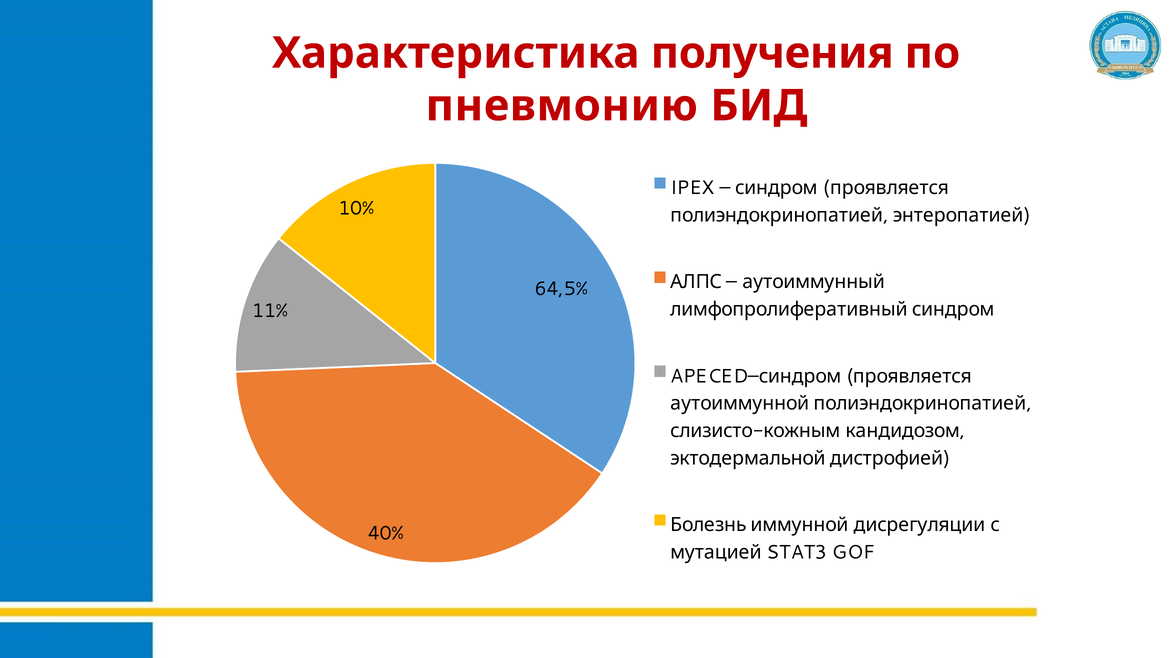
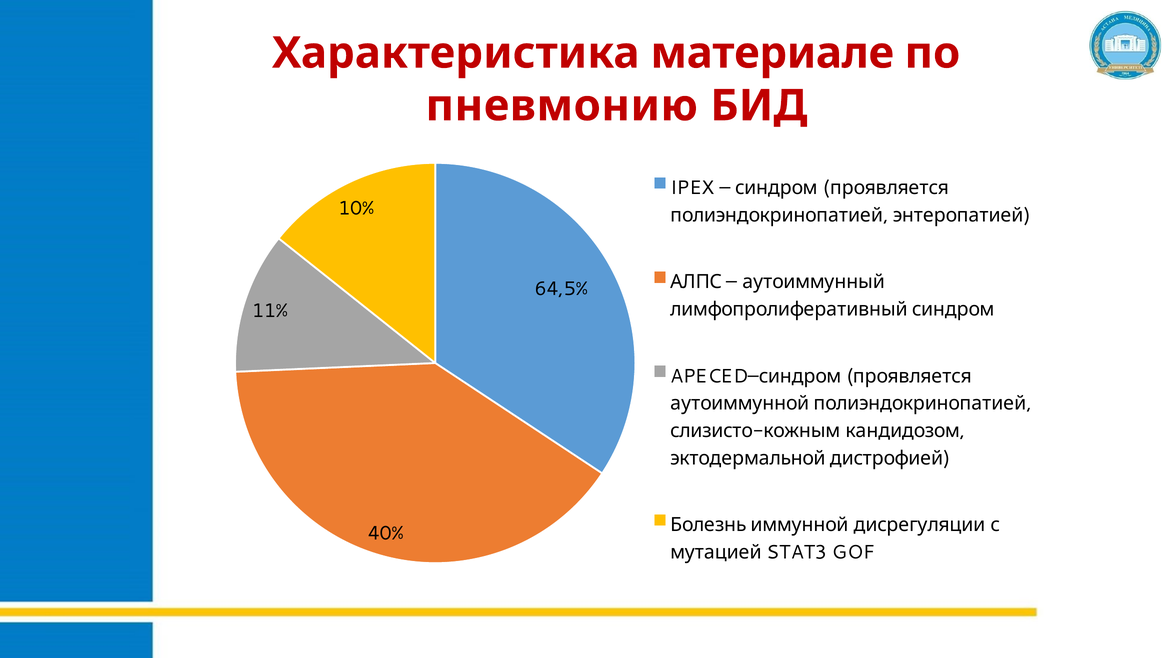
получения: получения -> материале (772, 53)
